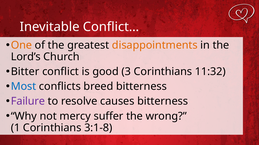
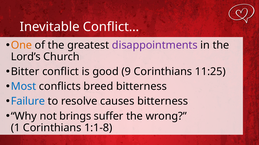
disappointments colour: orange -> purple (155, 45)
3: 3 -> 9 (126, 72)
11:32: 11:32 -> 11:25 (210, 72)
Failure colour: purple -> blue (28, 102)
mercy: mercy -> brings (75, 117)
3:1-8: 3:1-8 -> 1:1-8 (98, 128)
